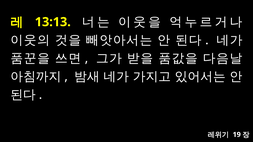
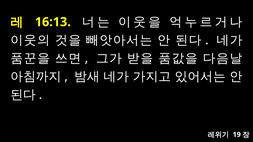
13:13: 13:13 -> 16:13 (53, 22)
